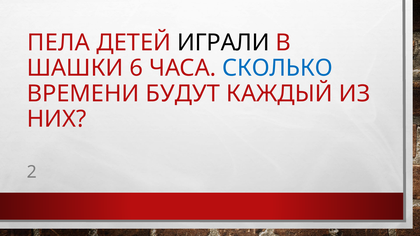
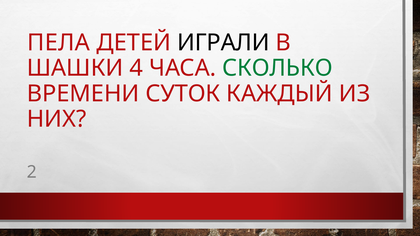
6: 6 -> 4 (136, 68)
СКОЛЬКО colour: blue -> green (277, 68)
БУДУТ: БУДУТ -> СУТОК (183, 94)
